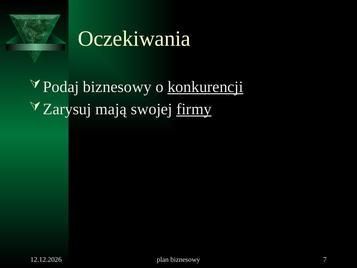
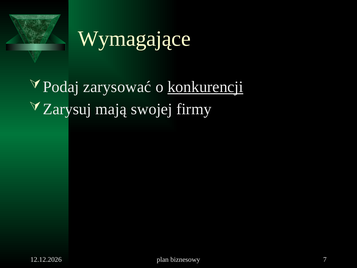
Oczekiwania: Oczekiwania -> Wymagające (134, 39)
biznesowy: biznesowy -> zarysować (117, 87)
firmy underline: present -> none (194, 109)
